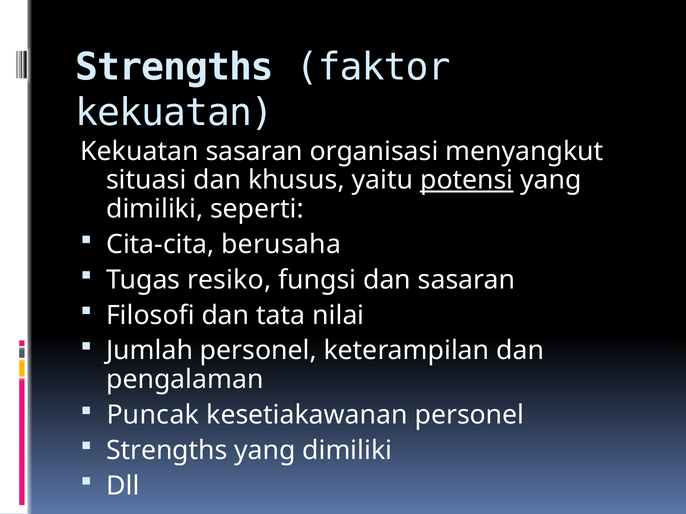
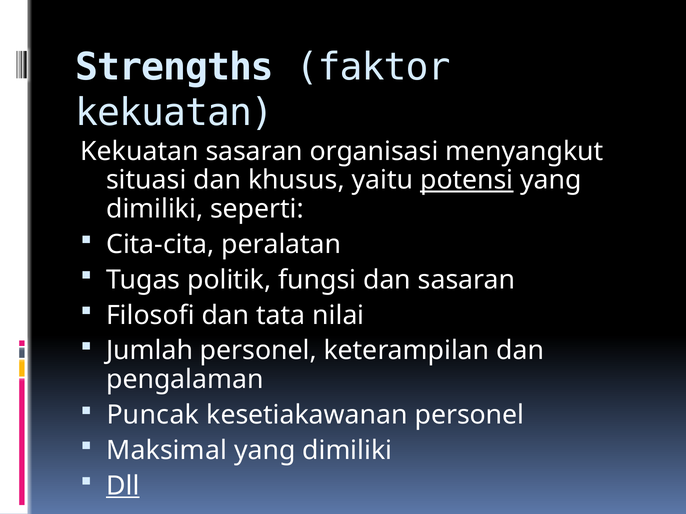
berusaha: berusaha -> peralatan (281, 245)
resiko: resiko -> politik (229, 280)
Strengths: Strengths -> Maksimal (167, 451)
Dll underline: none -> present (123, 486)
